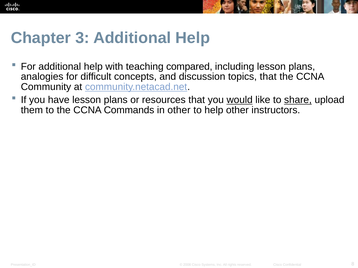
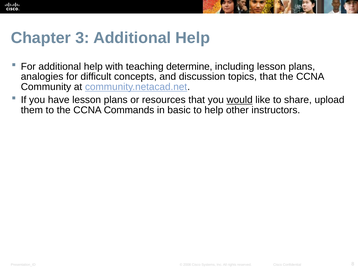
compared: compared -> determine (189, 67)
share underline: present -> none (298, 100)
in other: other -> basic (179, 110)
